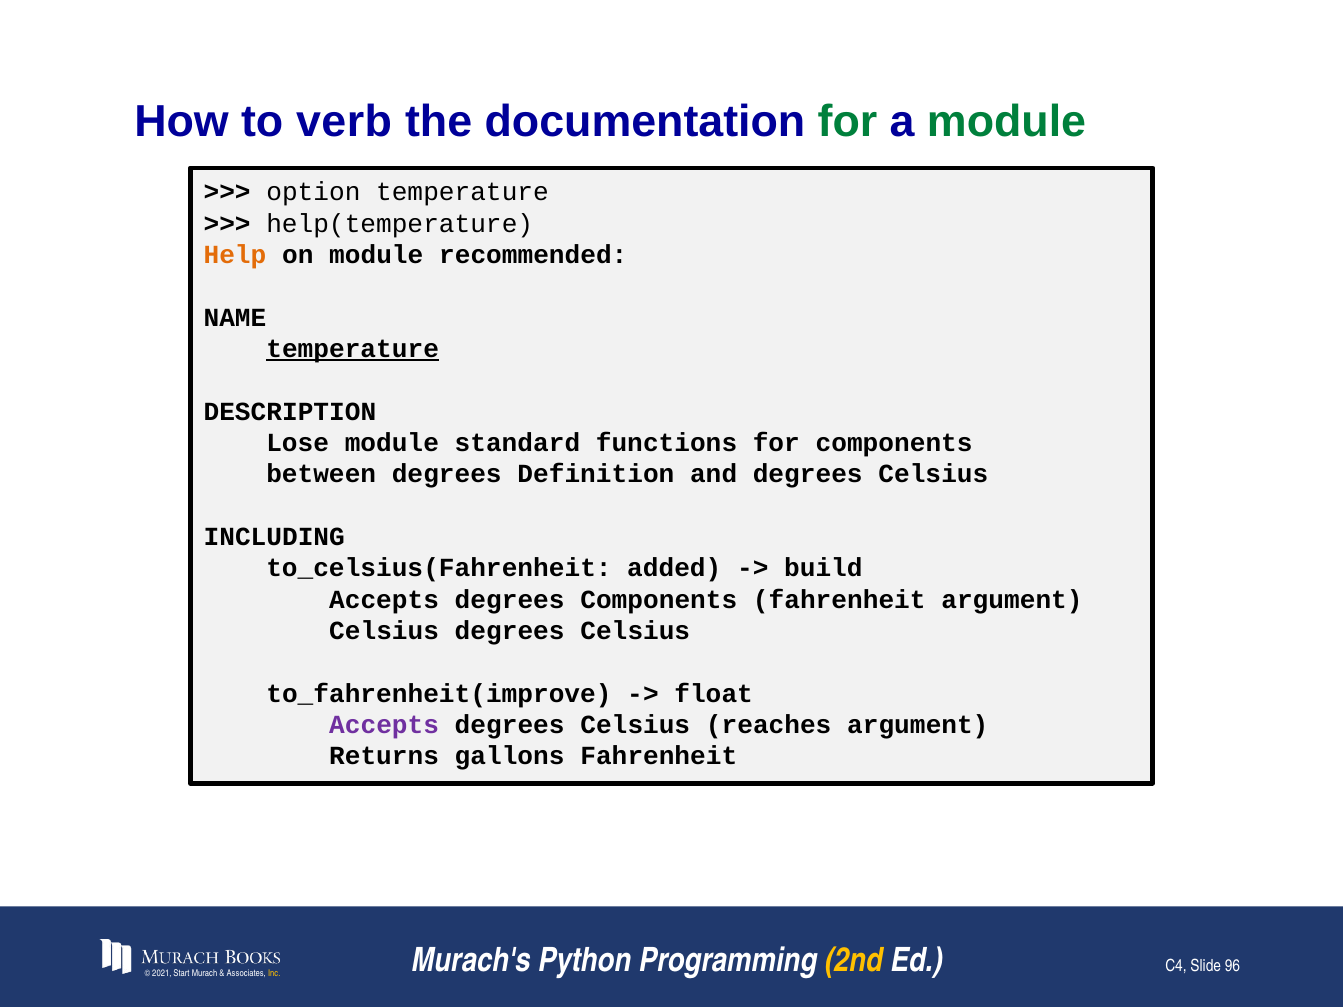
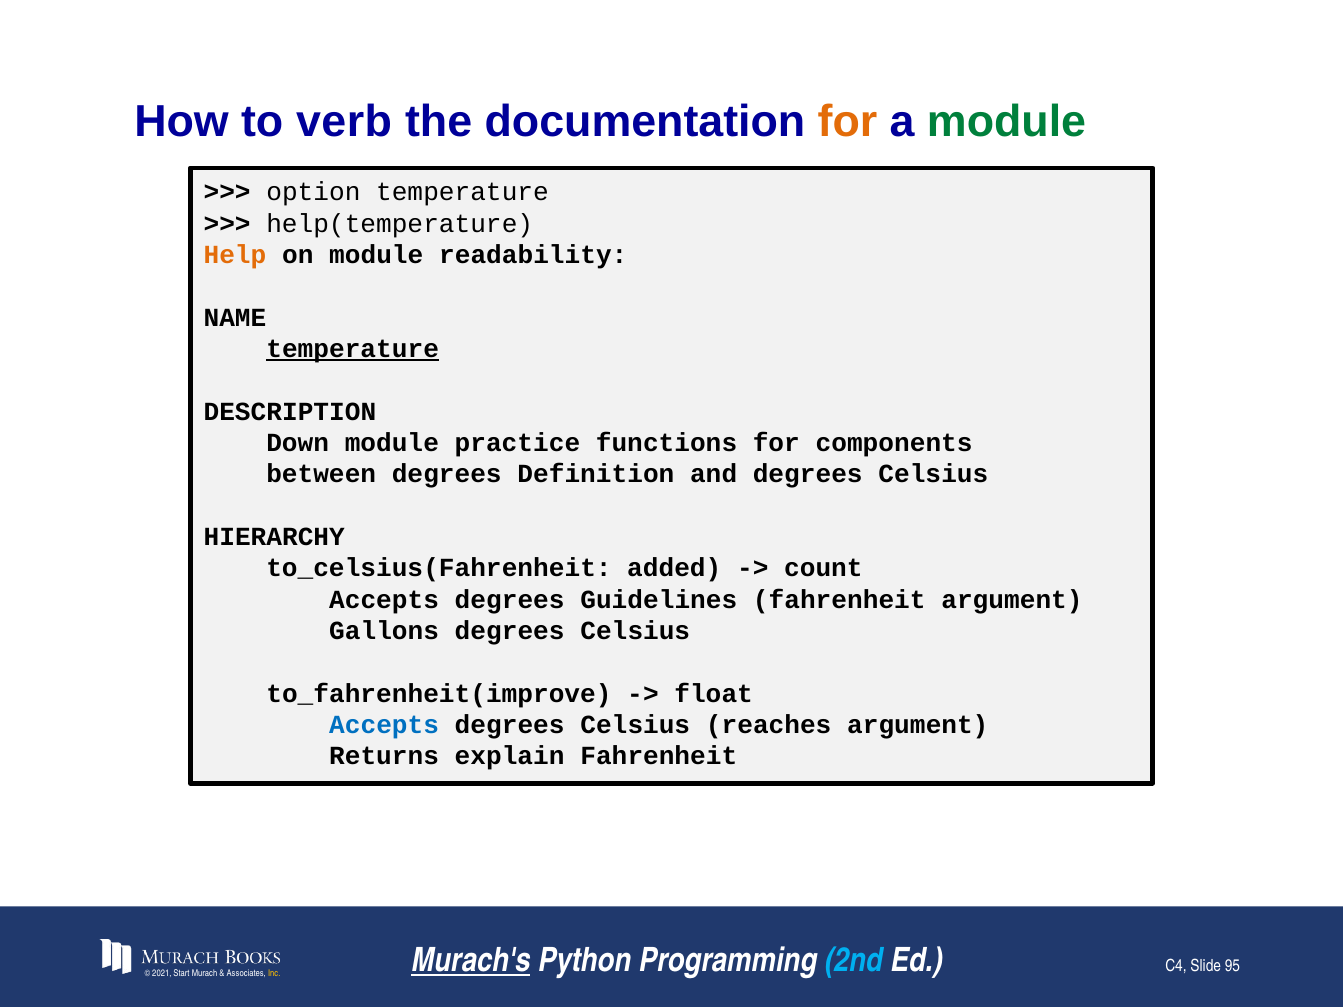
for colour: green -> orange (847, 122)
recommended: recommended -> readability (533, 255)
Lose: Lose -> Down (298, 443)
standard: standard -> practice (517, 443)
INCLUDING: INCLUDING -> HIERARCHY (274, 537)
build: build -> count (823, 568)
degrees Components: Components -> Guidelines (659, 600)
Celsius: Celsius -> Gallons (384, 631)
Accepts colour: purple -> blue (384, 725)
gallons: gallons -> explain (510, 756)
Murach's underline: none -> present (471, 960)
2nd colour: yellow -> light blue (854, 960)
96: 96 -> 95 (1232, 966)
